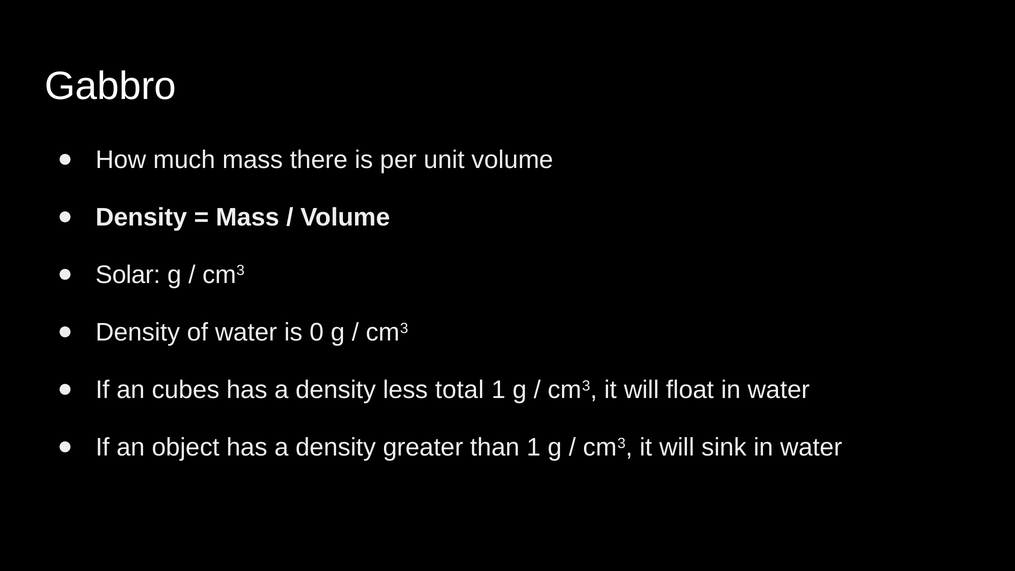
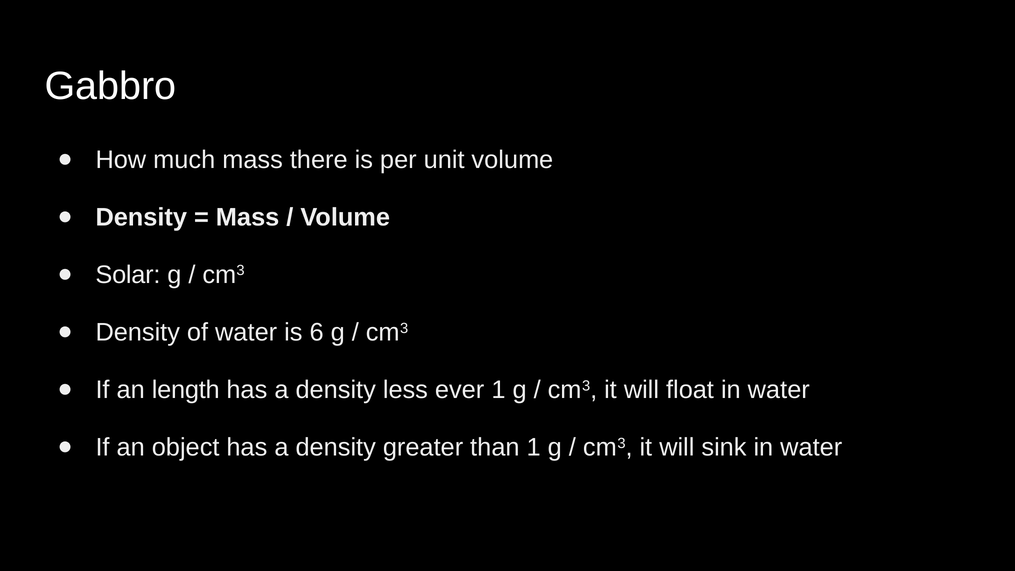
0: 0 -> 6 (317, 332)
cubes: cubes -> length (186, 390)
total: total -> ever (460, 390)
